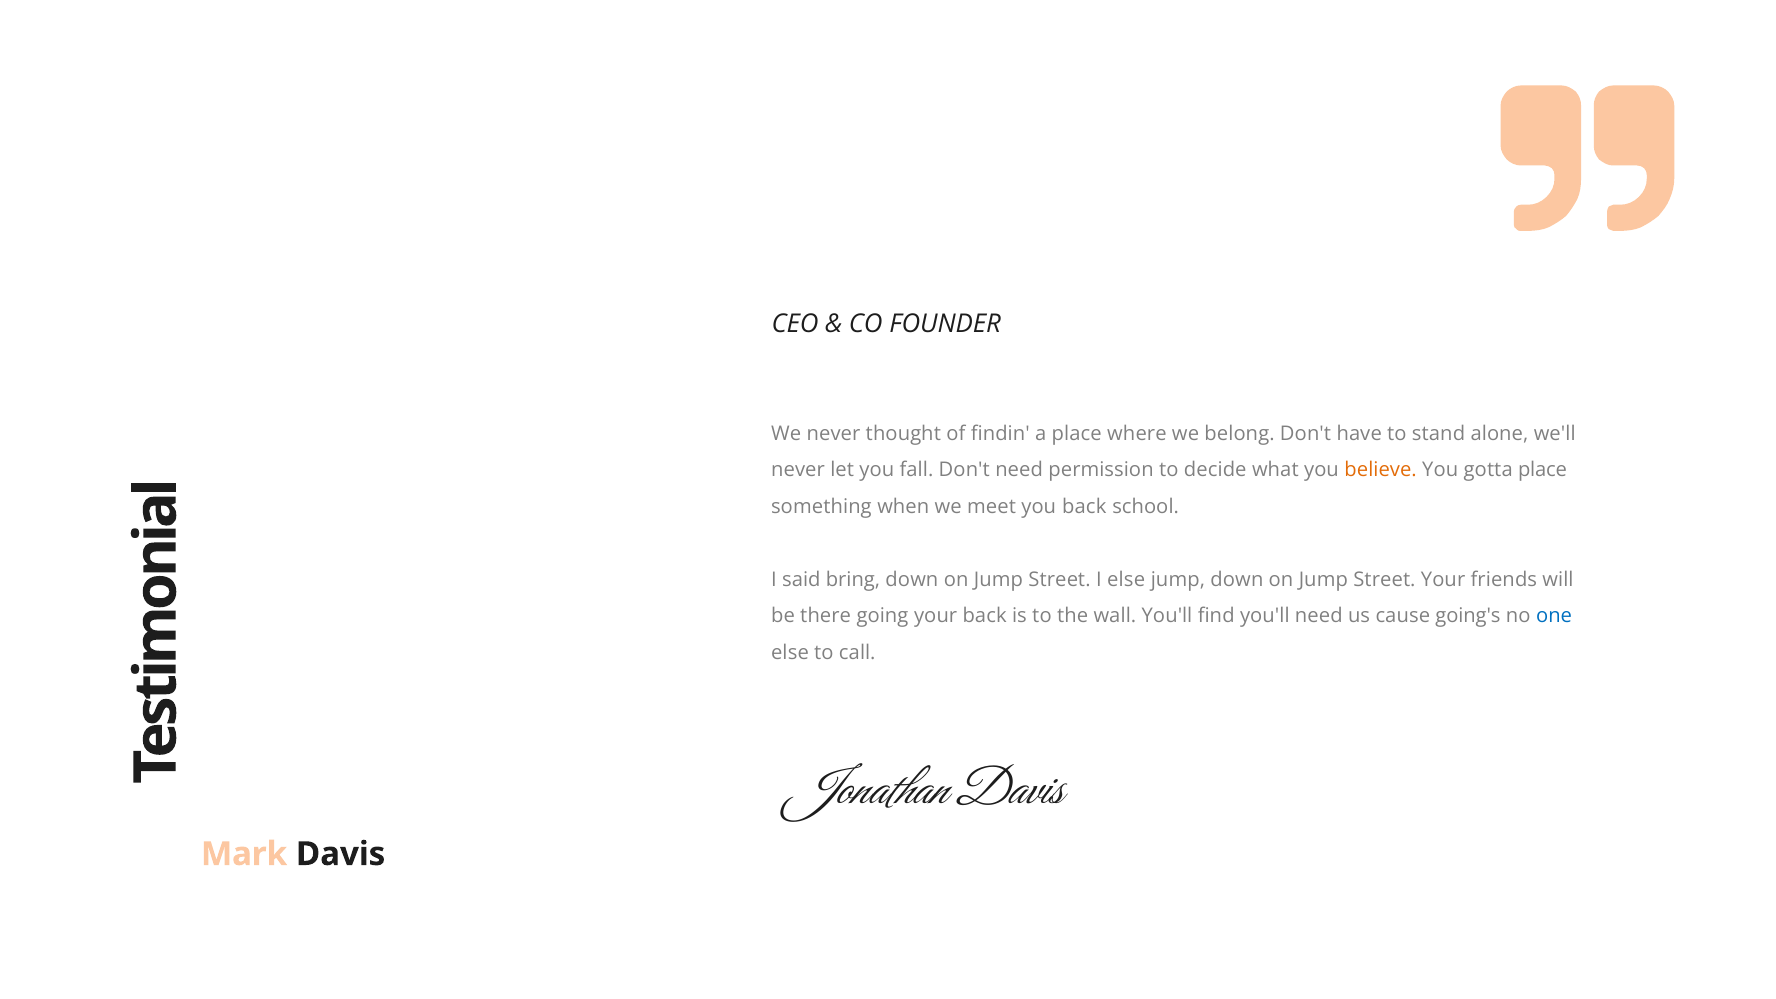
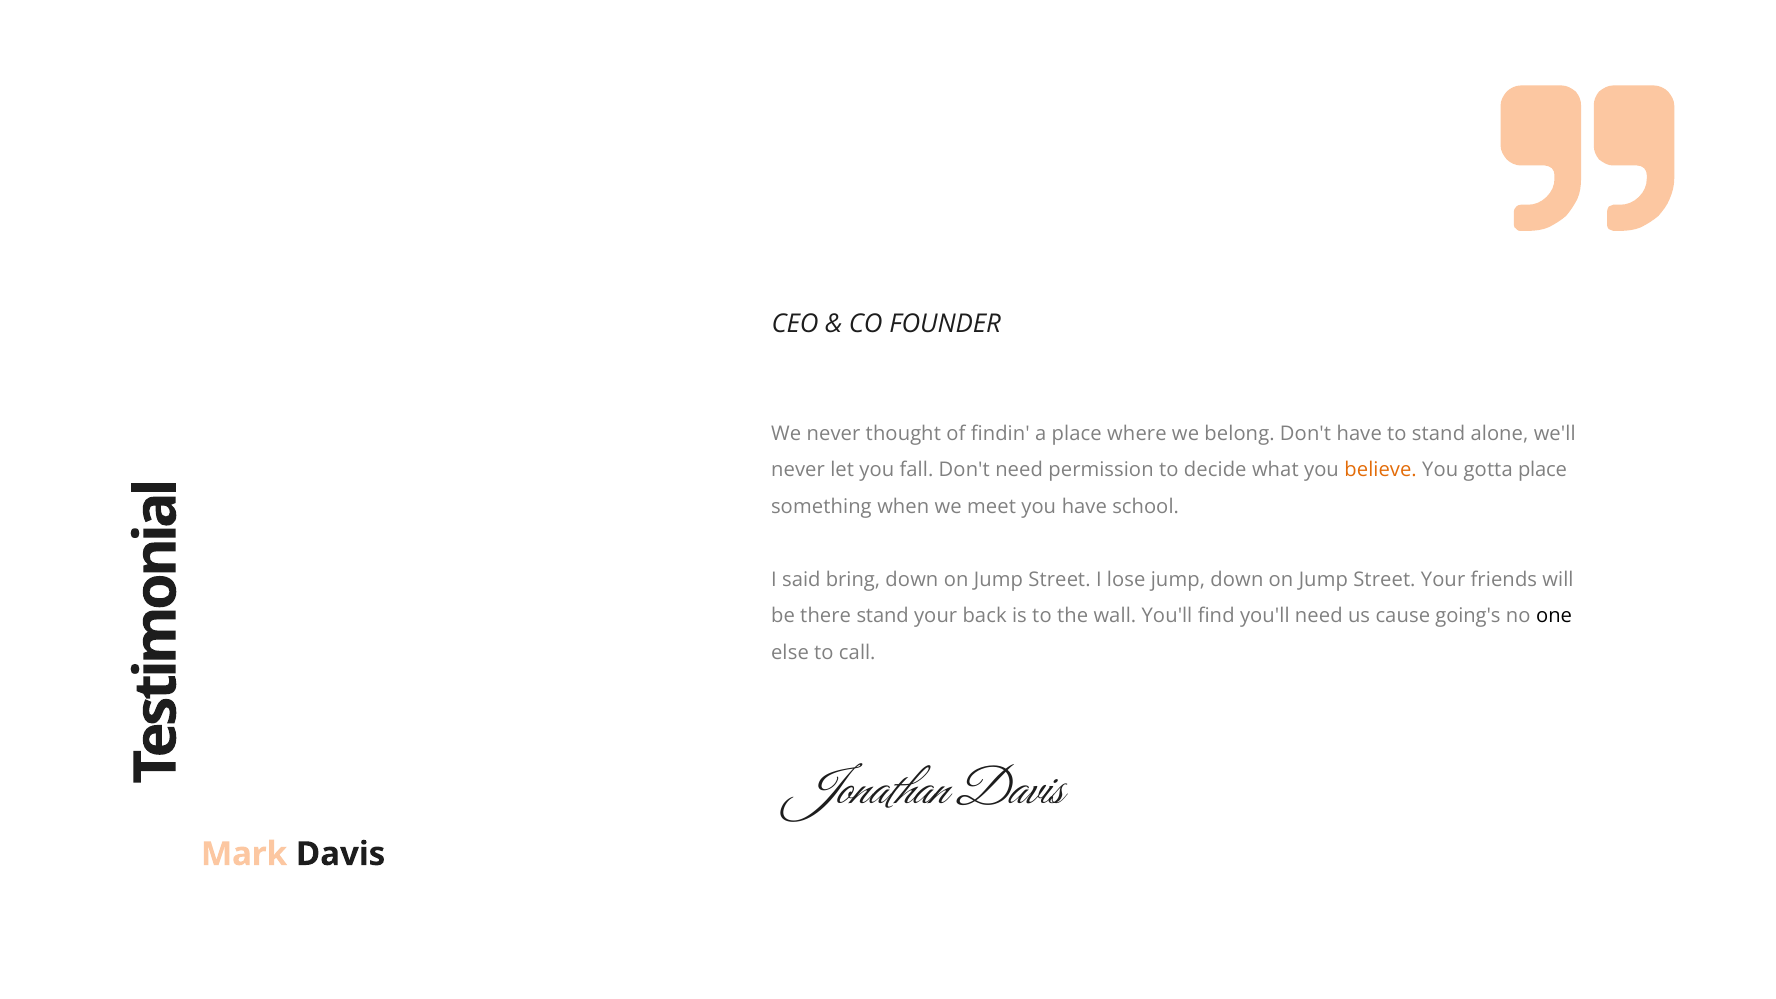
you back: back -> have (1084, 507)
I else: else -> lose (1126, 580)
there going: going -> stand (883, 616)
one colour: blue -> black (1554, 616)
